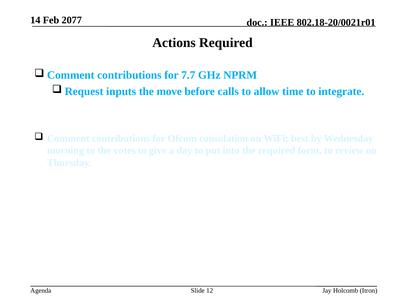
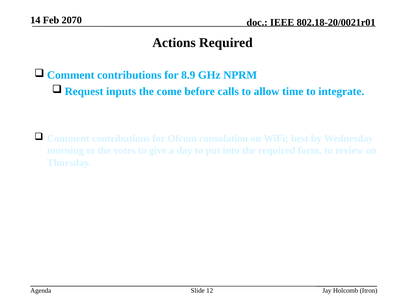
2077: 2077 -> 2070 (72, 20)
7.7: 7.7 -> 8.9 (188, 75)
move: move -> come (169, 91)
